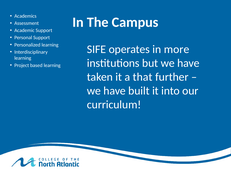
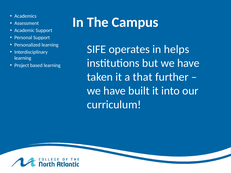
more: more -> helps (177, 49)
